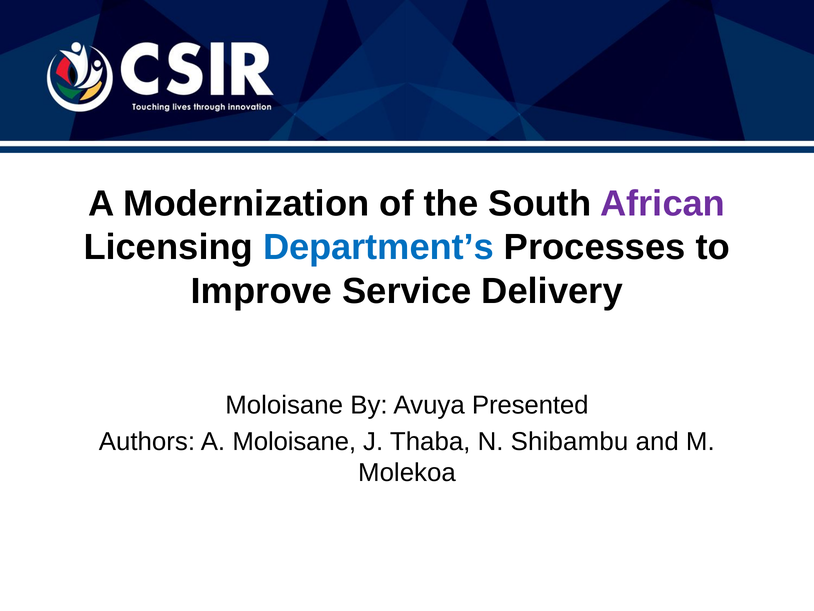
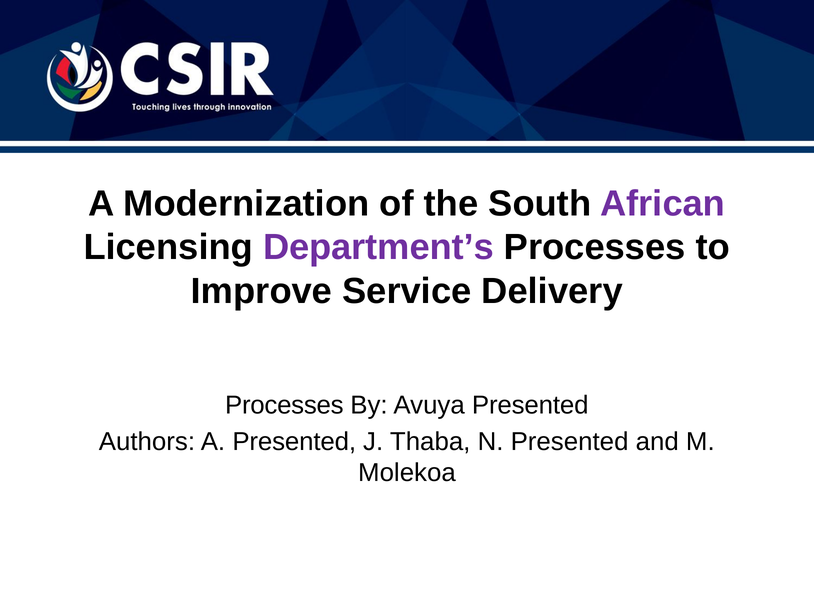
Department’s colour: blue -> purple (378, 247)
Moloisane: Moloisane -> Processes (284, 405)
A Moloisane: Moloisane -> Presented (294, 441)
N Shibambu: Shibambu -> Presented (570, 441)
